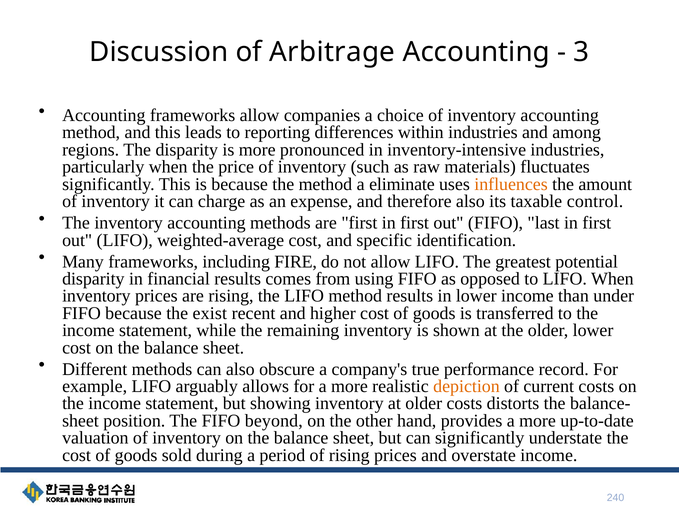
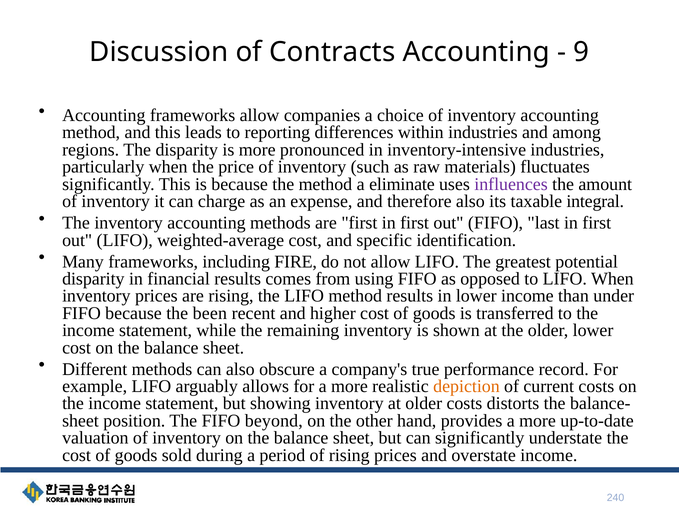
Arbitrage: Arbitrage -> Contracts (332, 52)
3: 3 -> 9 (581, 52)
influences colour: orange -> purple (511, 184)
control: control -> integral (595, 201)
exist: exist -> been (210, 313)
